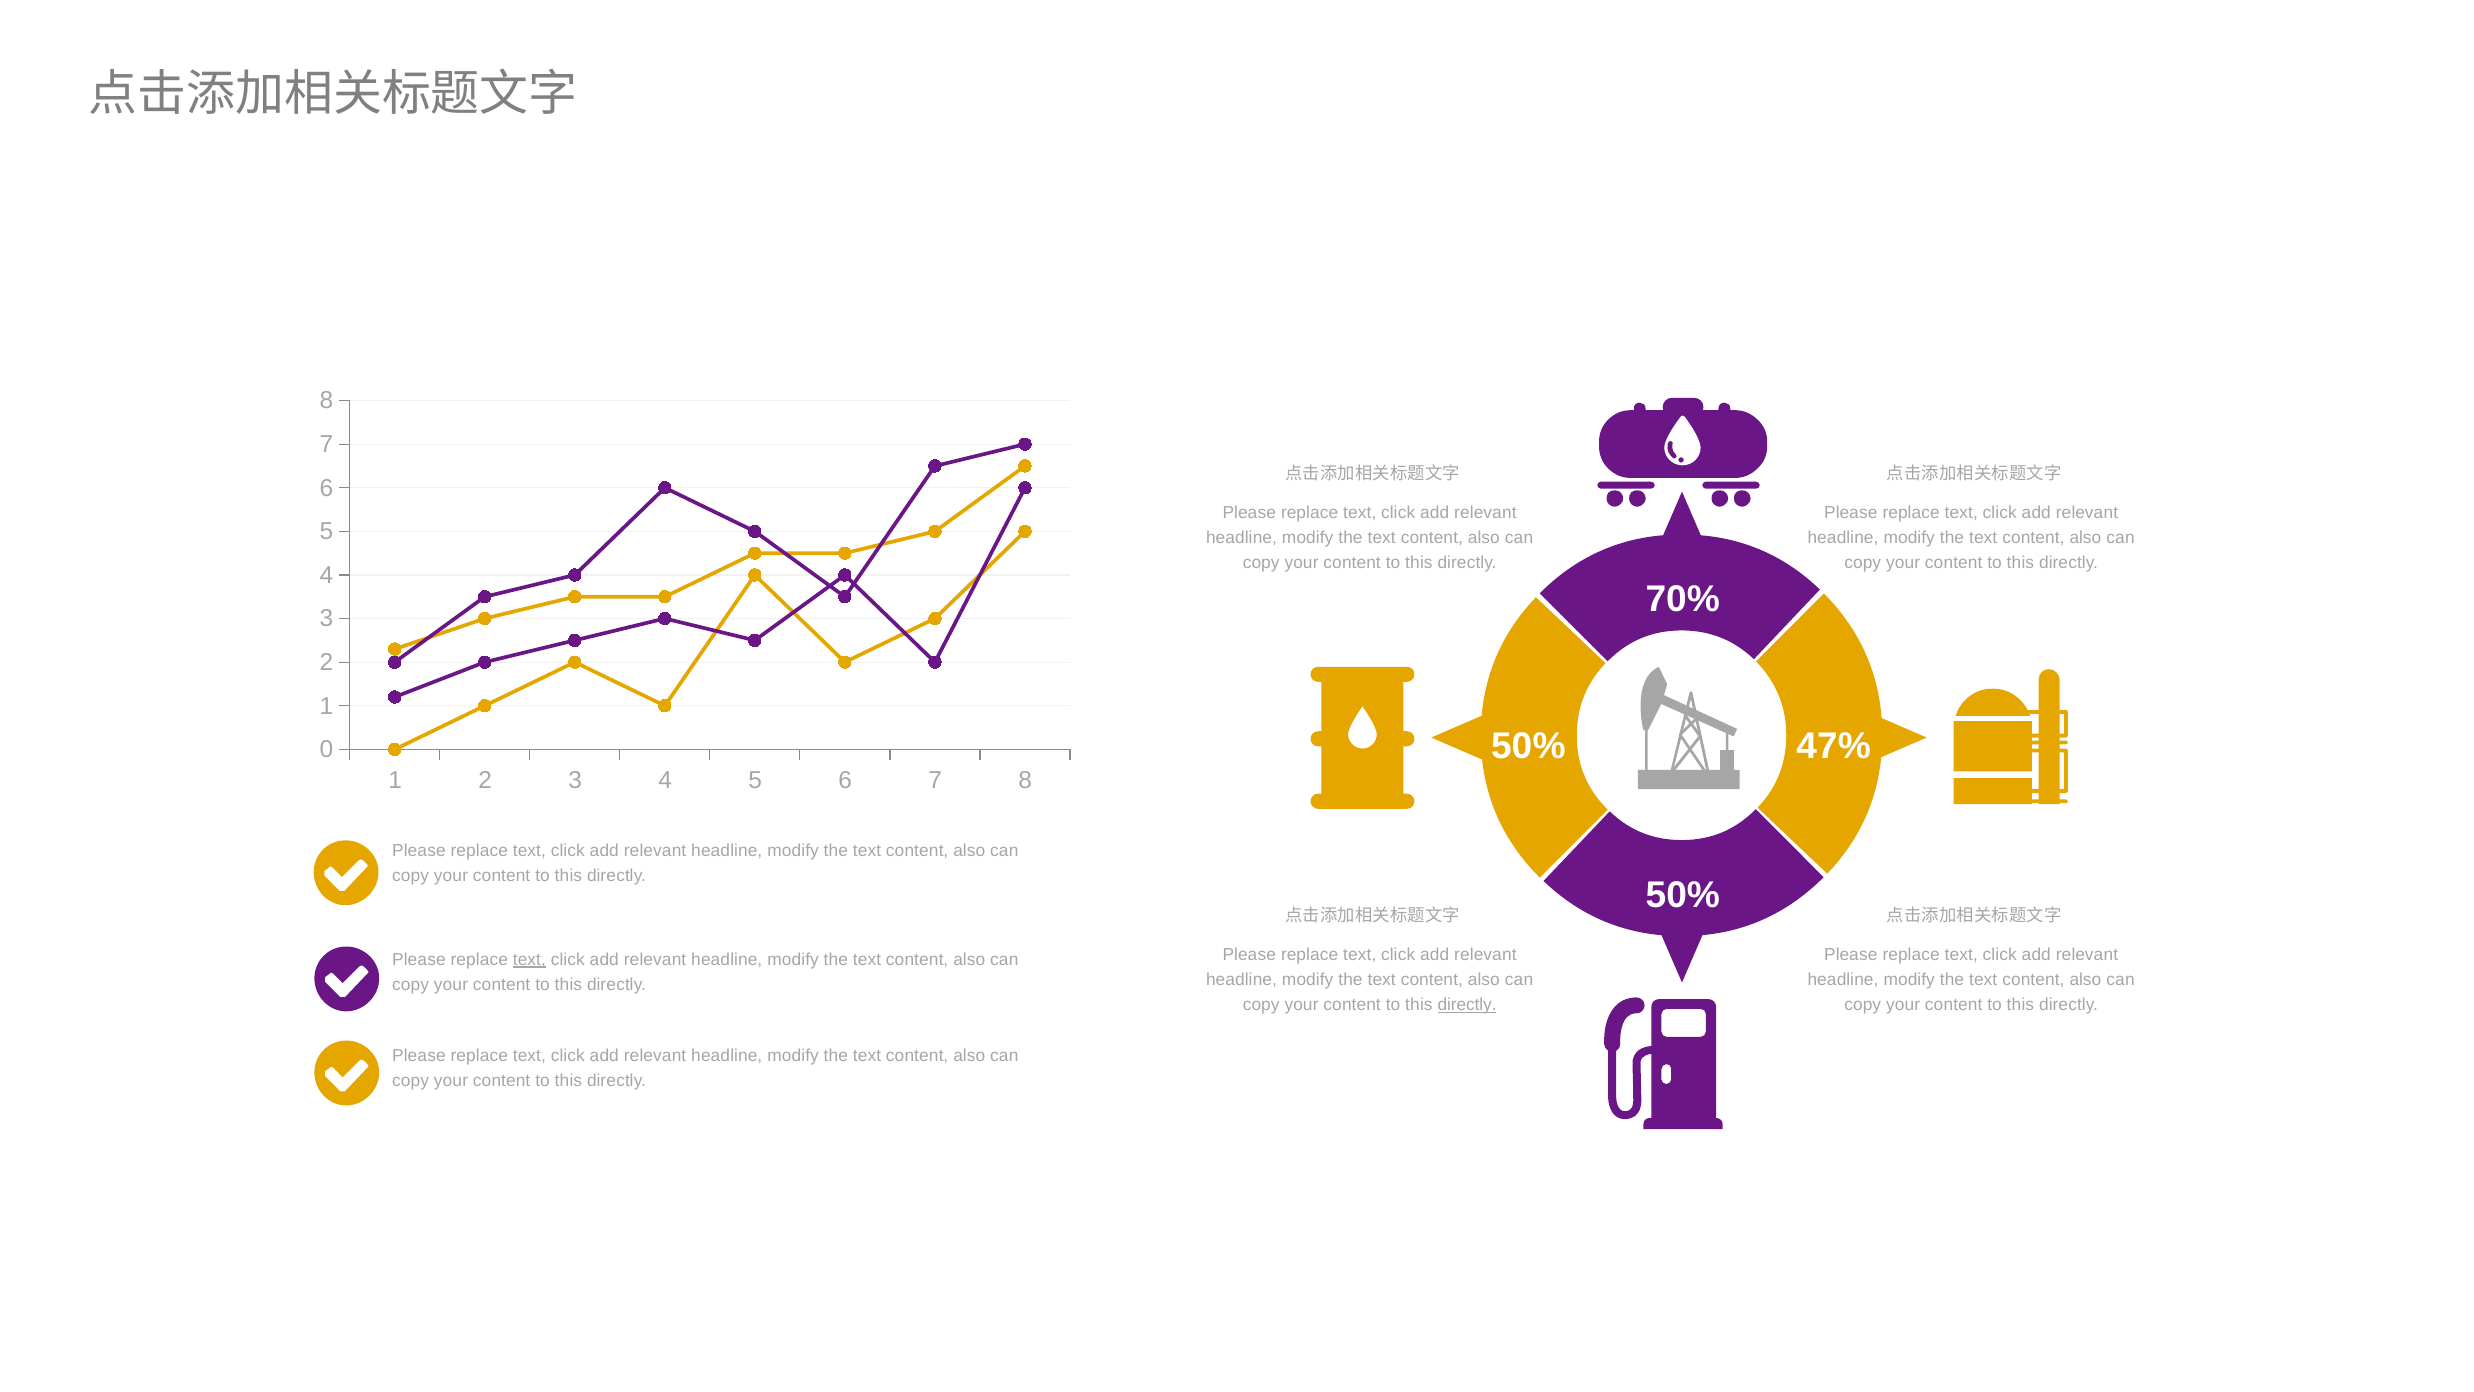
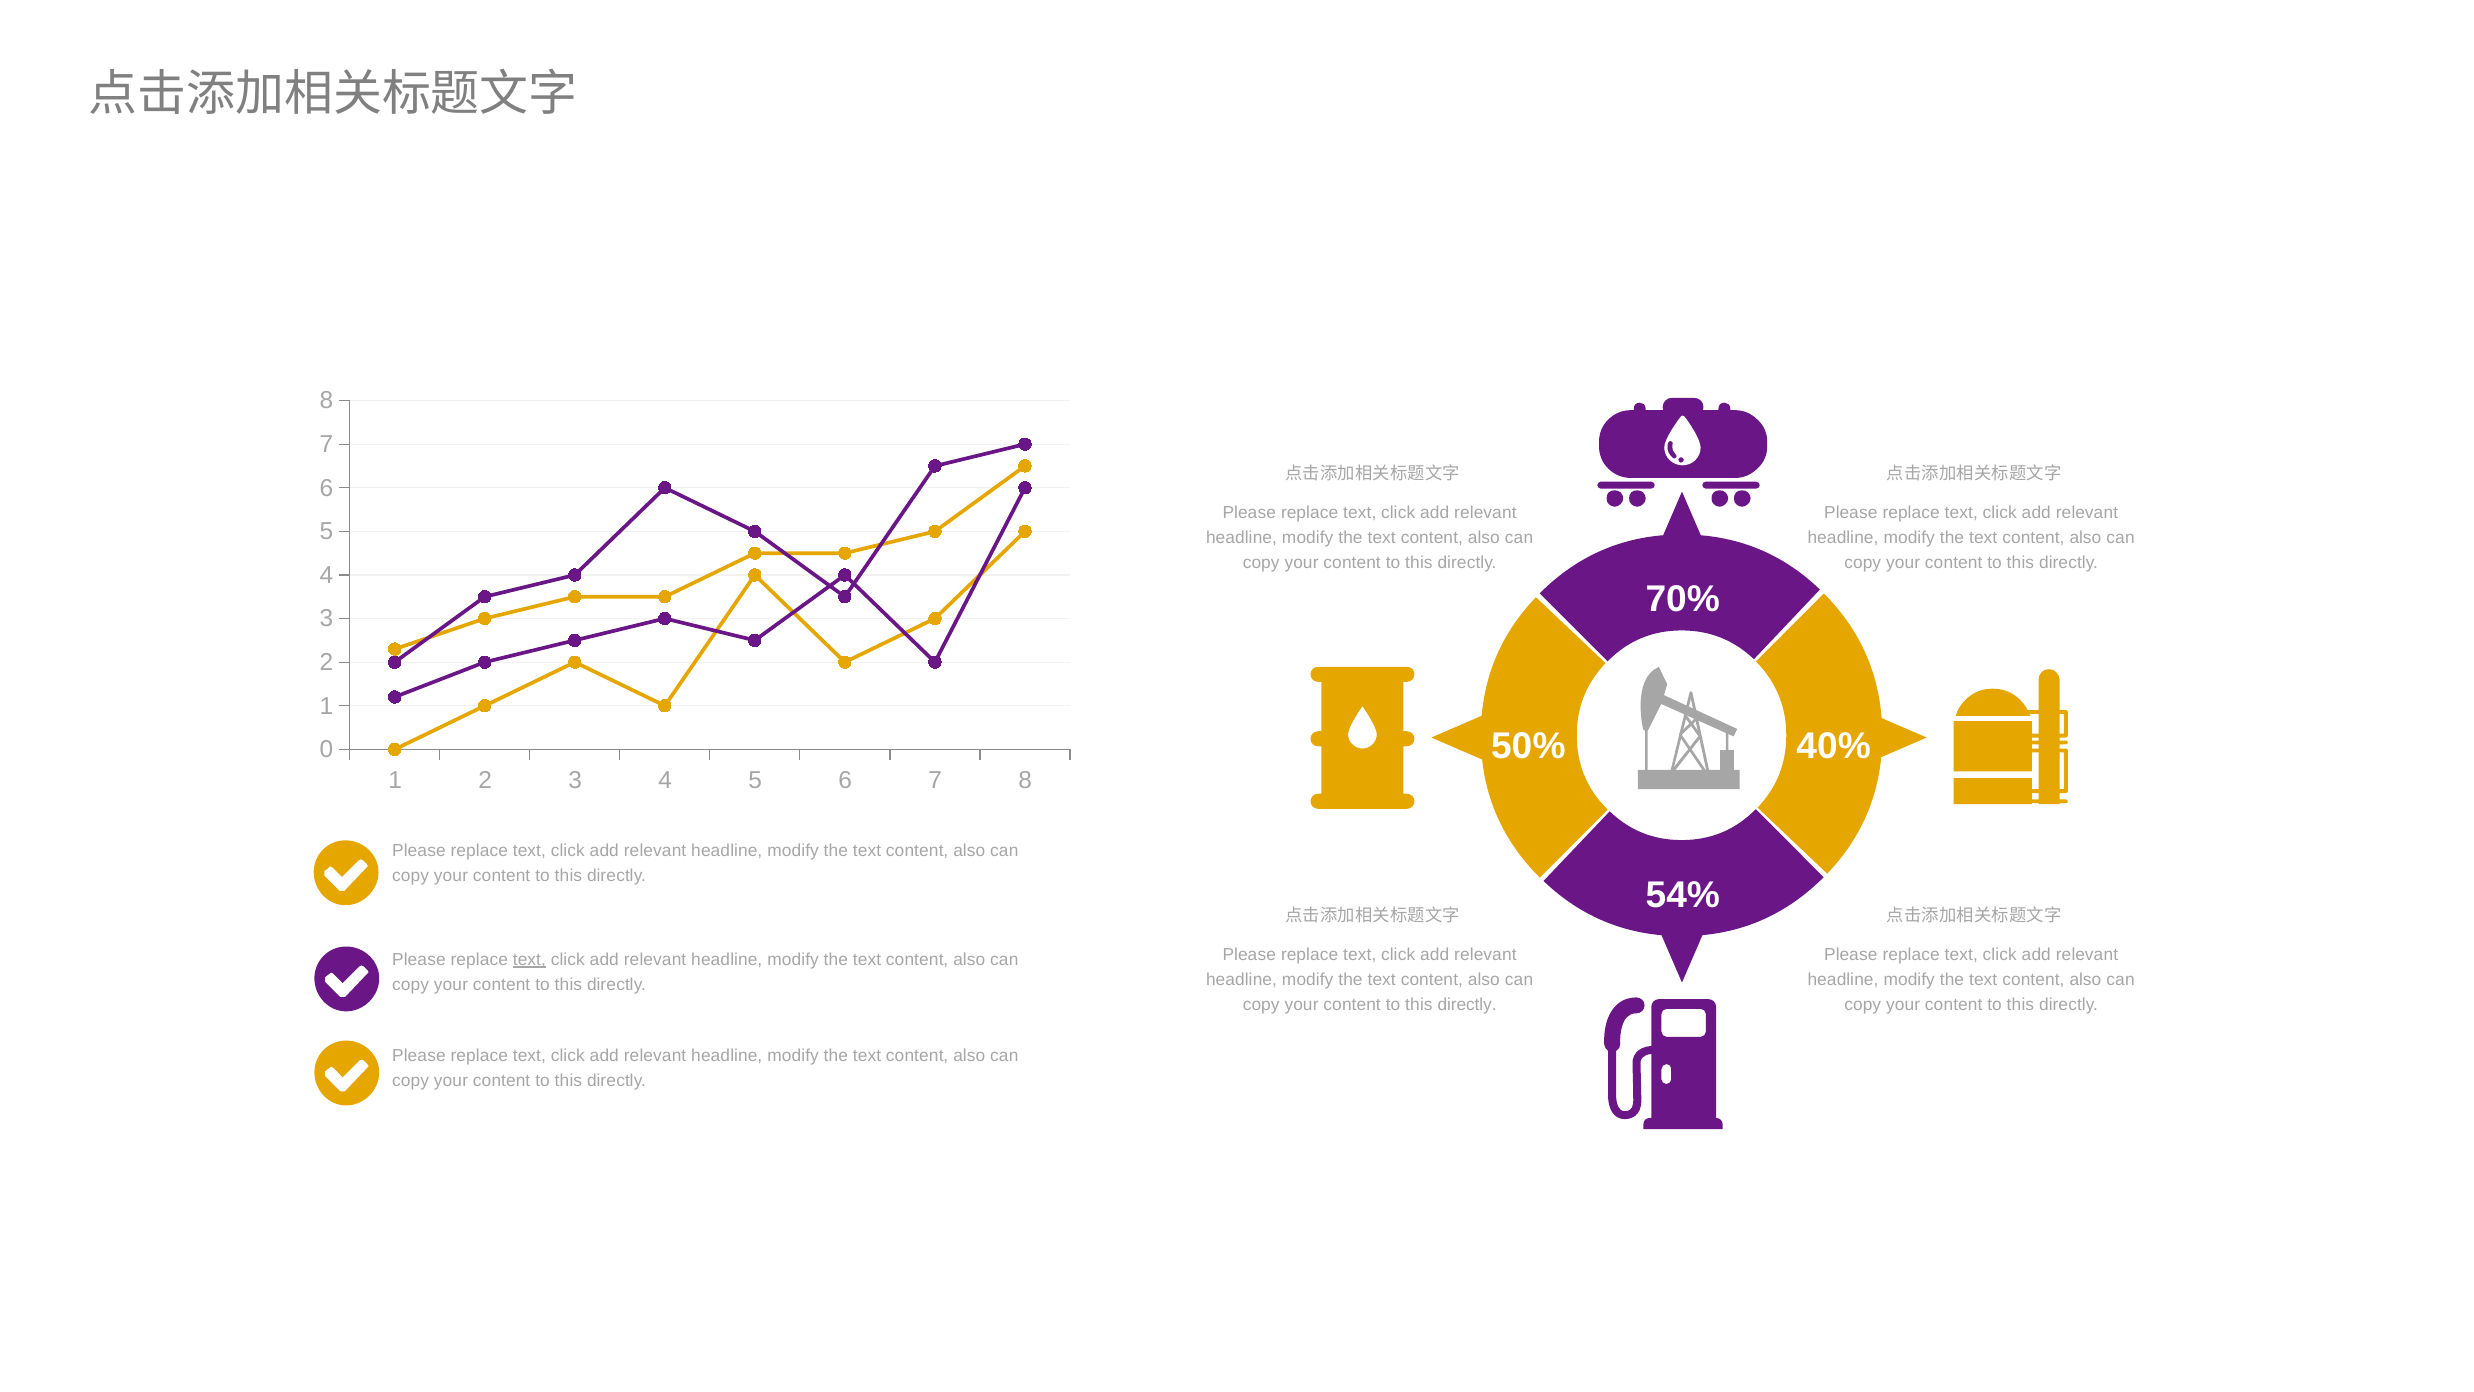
47%: 47% -> 40% (1834, 746)
50%: 50% -> 54% (1683, 895)
directly underline: present -> none (1467, 1005)
